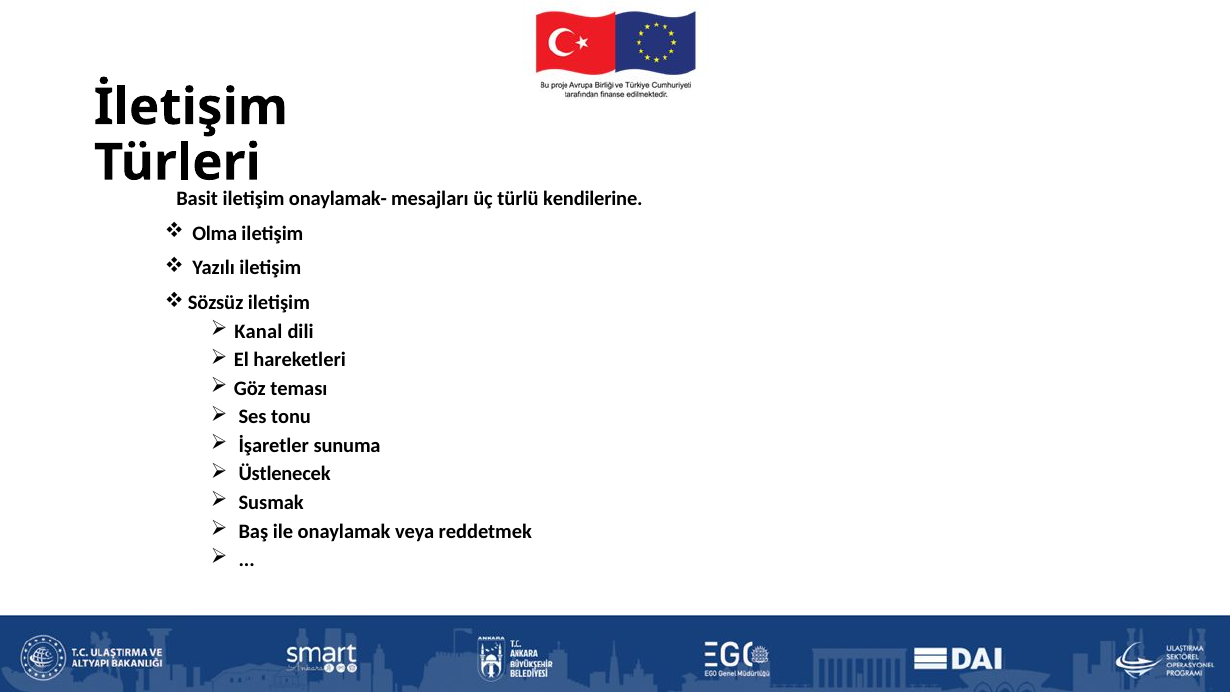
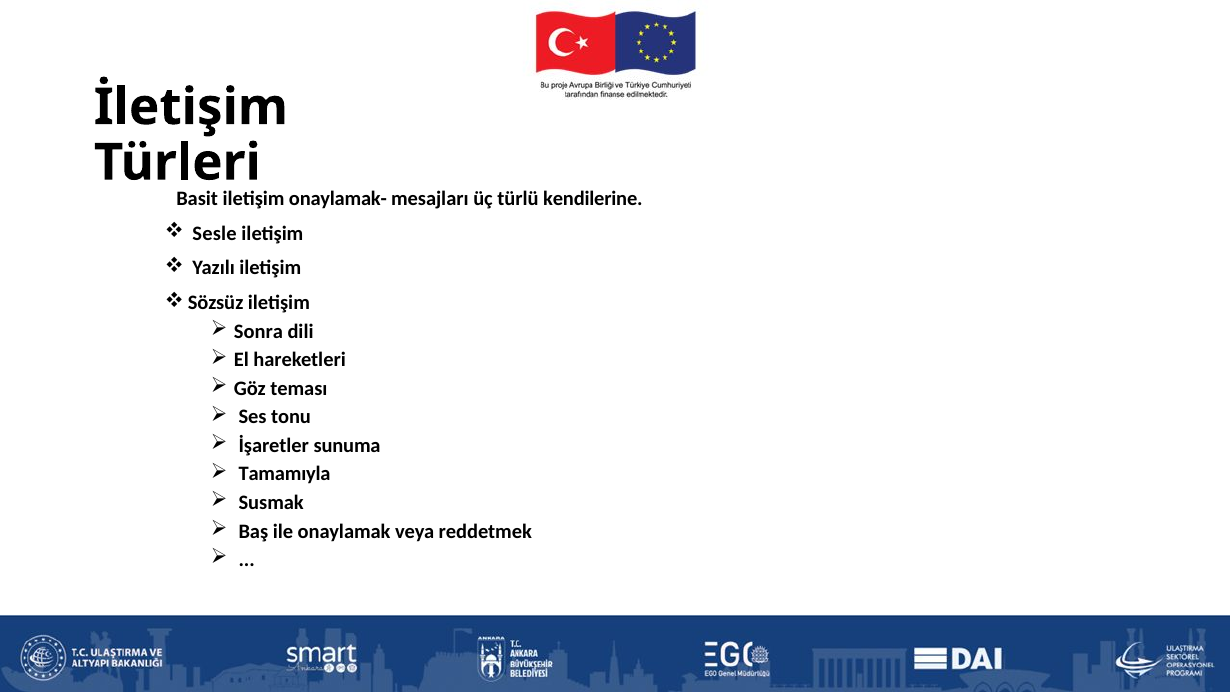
Olma: Olma -> Sesle (215, 233)
Kanal: Kanal -> Sonra (258, 332)
Üstlenecek: Üstlenecek -> Tamamıyla (285, 474)
